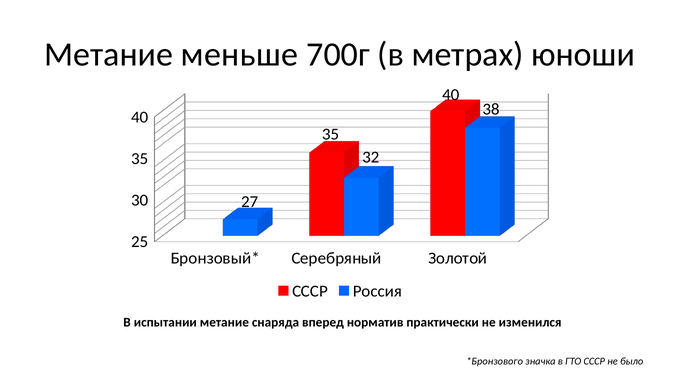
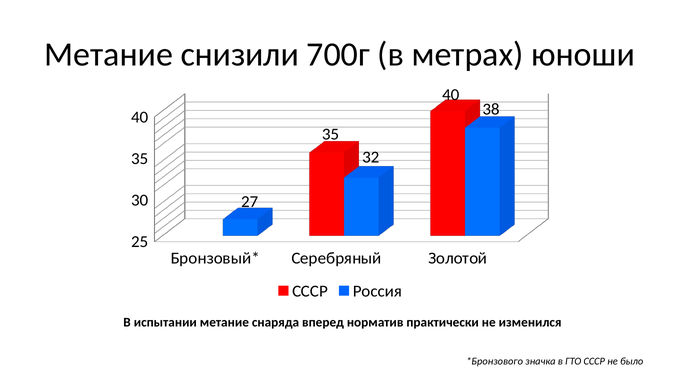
меньше: меньше -> снизили (240, 54)
